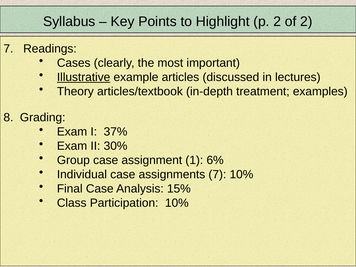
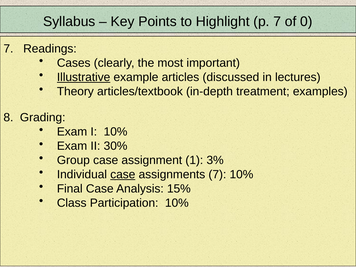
p 2: 2 -> 7 (277, 21)
of 2: 2 -> 0 (306, 21)
I 37%: 37% -> 10% (116, 132)
6%: 6% -> 3% (215, 160)
case underline: none -> present (123, 175)
